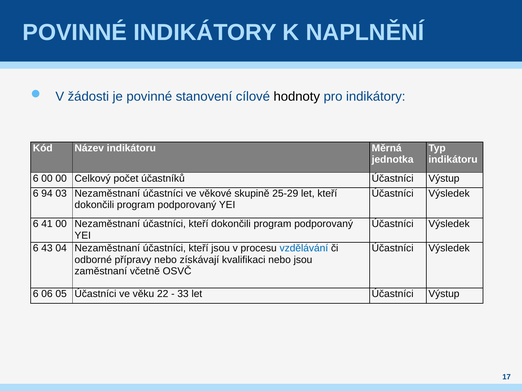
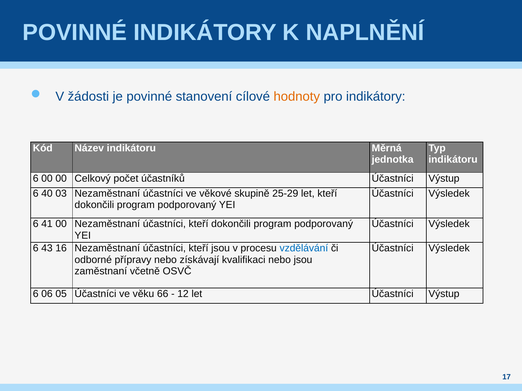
hodnoty colour: black -> orange (297, 97)
94: 94 -> 40 (47, 194)
04: 04 -> 16 (61, 249)
22: 22 -> 66 (163, 294)
33: 33 -> 12 (183, 294)
